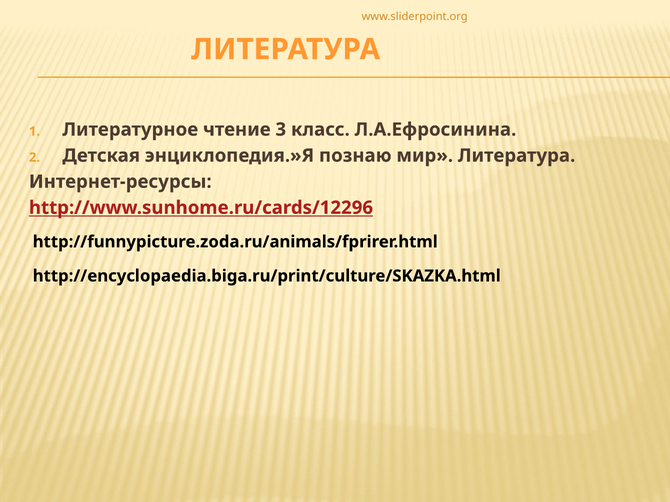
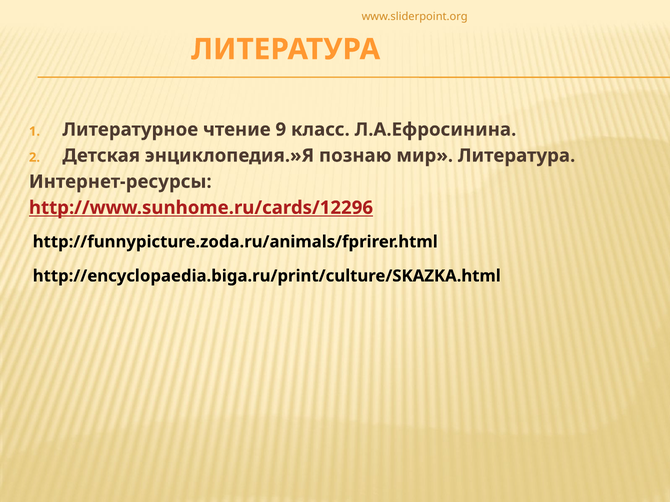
3: 3 -> 9 (281, 130)
